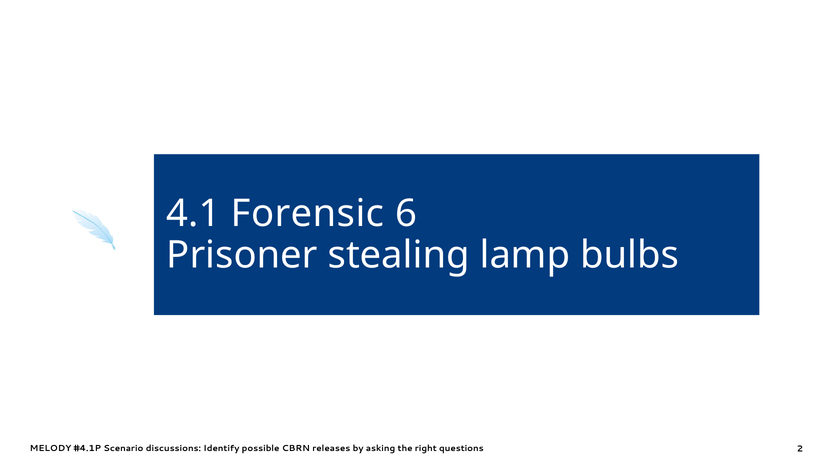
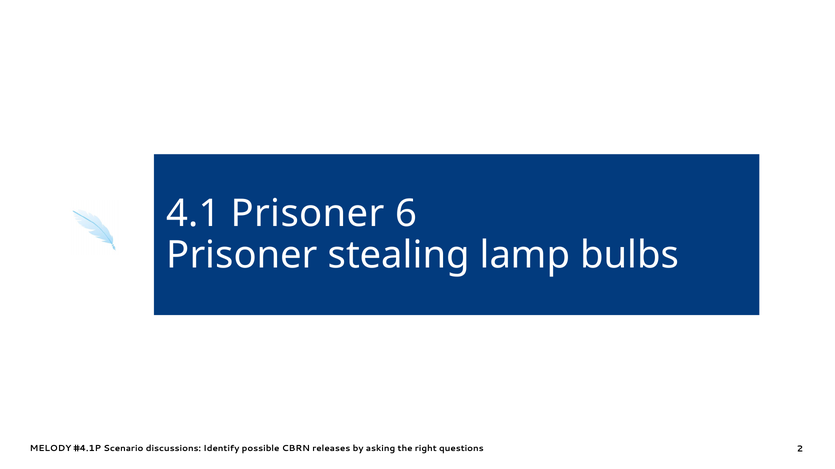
4.1 Forensic: Forensic -> Prisoner (308, 214)
